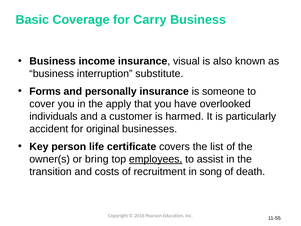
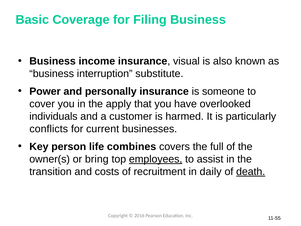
Carry: Carry -> Filing (150, 20)
Forms: Forms -> Power (45, 91)
accident: accident -> conflicts (49, 129)
original: original -> current (103, 129)
certificate: certificate -> combines (132, 146)
list: list -> full (217, 146)
song: song -> daily (211, 171)
death underline: none -> present (251, 171)
